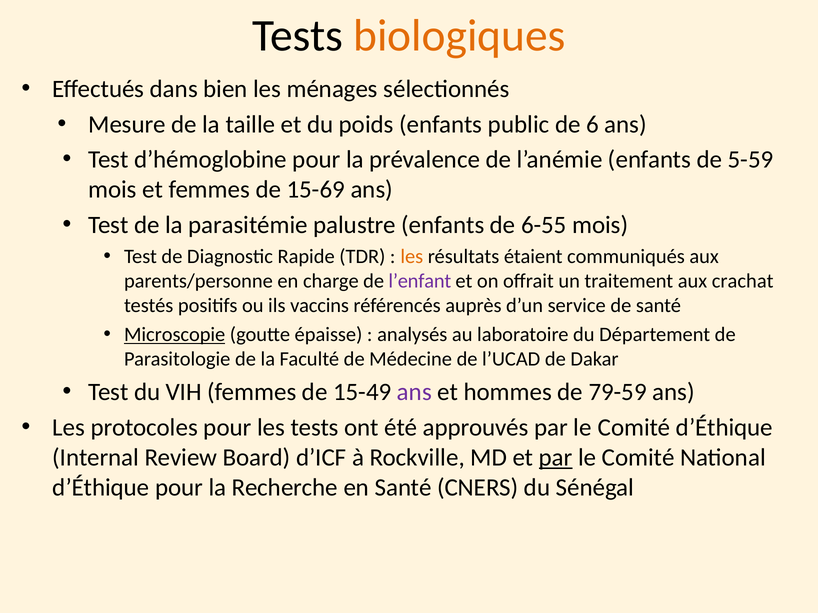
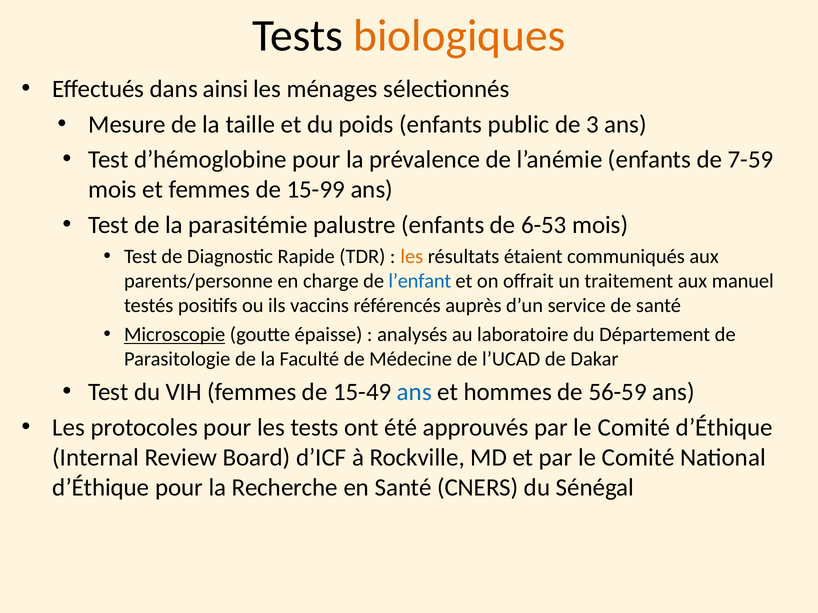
bien: bien -> ainsi (226, 89)
6: 6 -> 3 (592, 124)
5-59: 5-59 -> 7-59 (751, 160)
15-69: 15-69 -> 15-99 (316, 190)
6-55: 6-55 -> 6-53 (544, 225)
l’enfant colour: purple -> blue (420, 281)
crachat: crachat -> manuel (743, 281)
ans colour: purple -> blue (414, 392)
79-59: 79-59 -> 56-59 (618, 392)
par underline: present -> none (556, 458)
